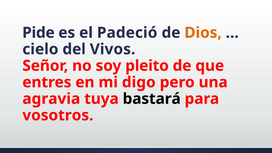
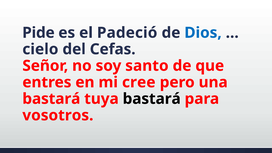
Dios colour: orange -> blue (203, 33)
Vivos: Vivos -> Cefas (113, 49)
pleito: pleito -> santo (147, 66)
digo: digo -> cree (139, 82)
agravia: agravia -> bastará (51, 99)
